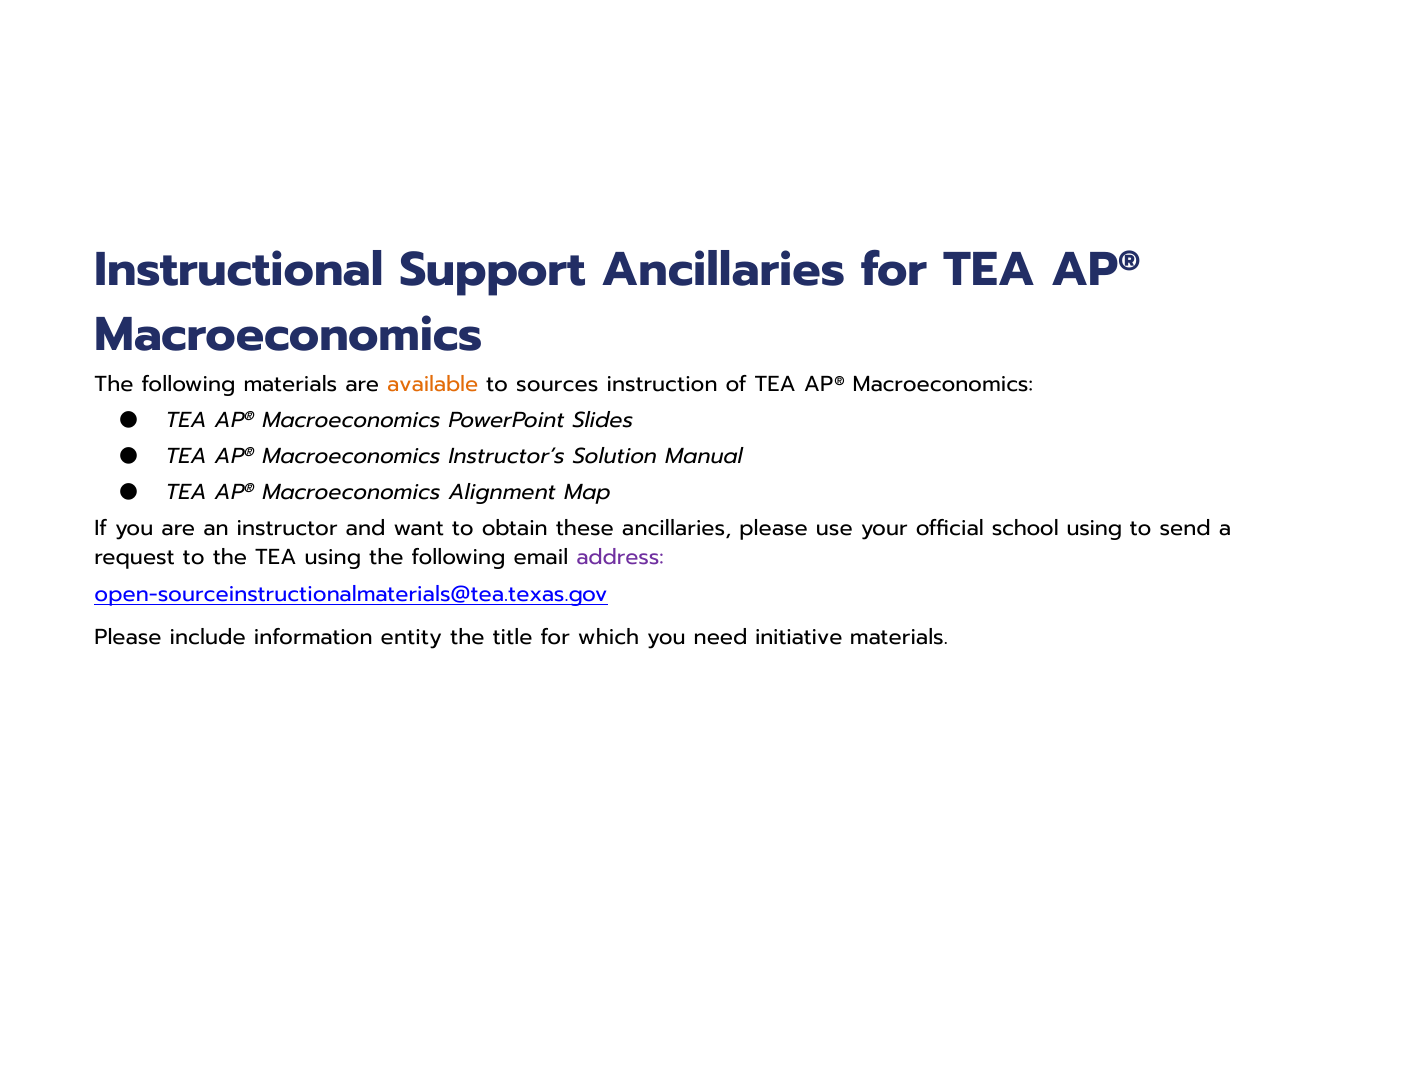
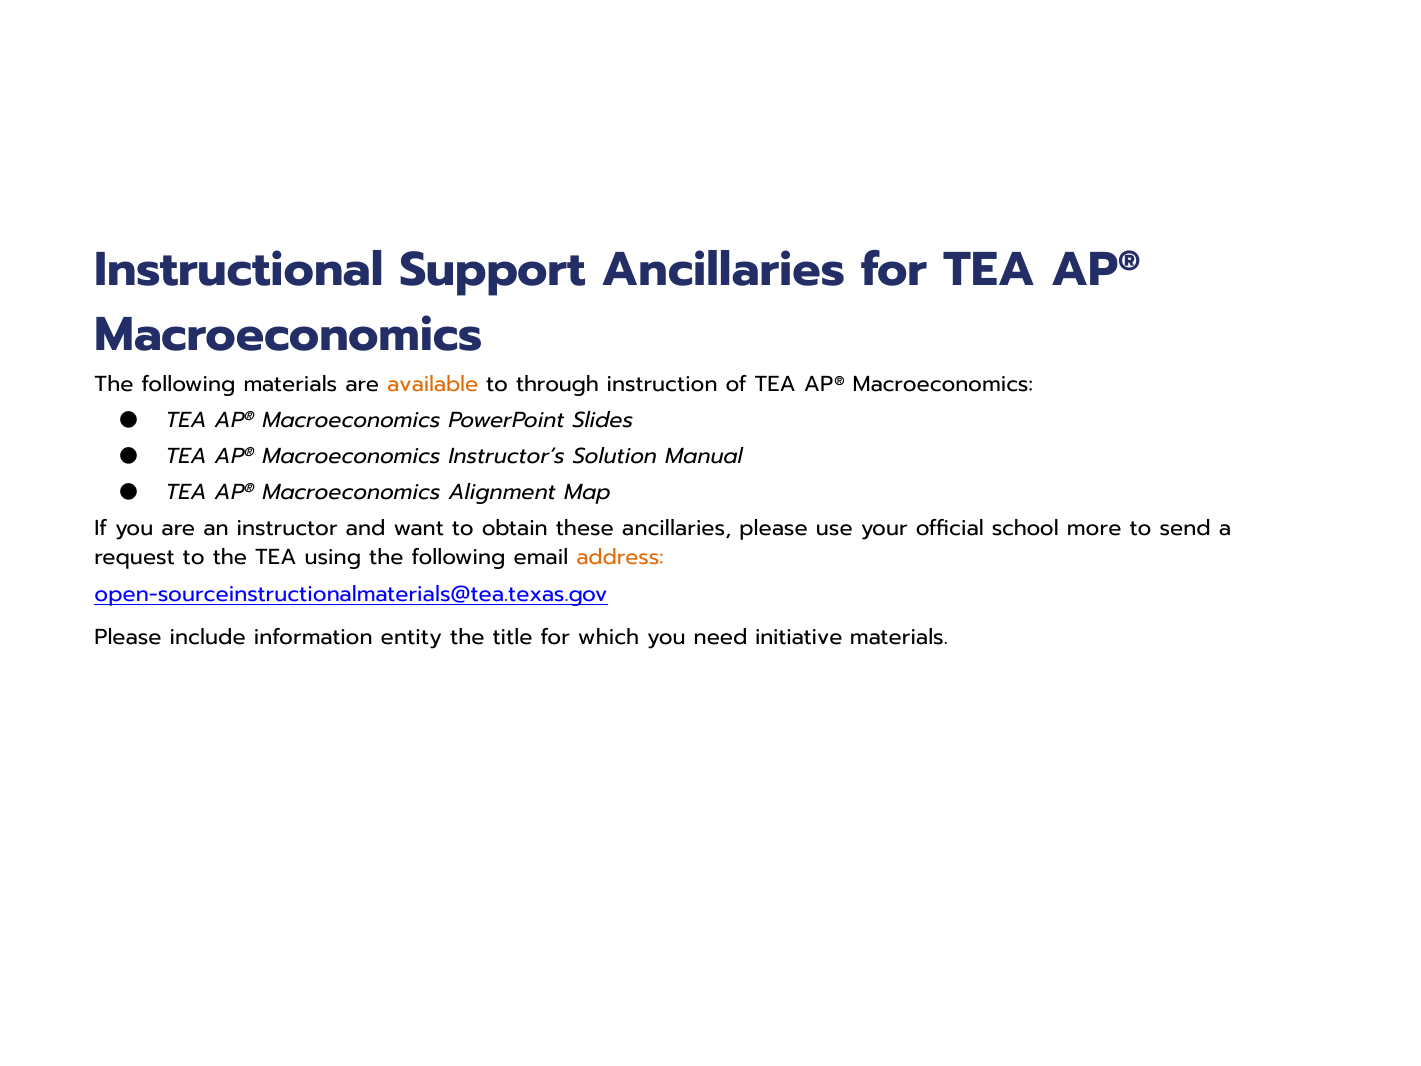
sources: sources -> through (557, 384)
school using: using -> more (1094, 528)
address colour: purple -> orange (620, 558)
